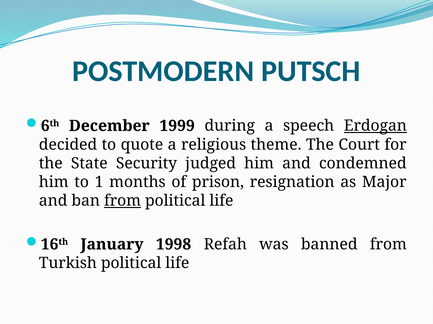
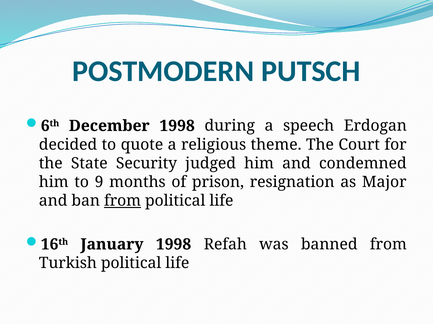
December 1999: 1999 -> 1998 (177, 126)
Erdogan underline: present -> none (375, 126)
1: 1 -> 9 (99, 182)
